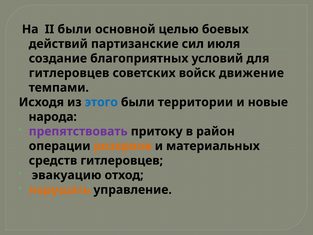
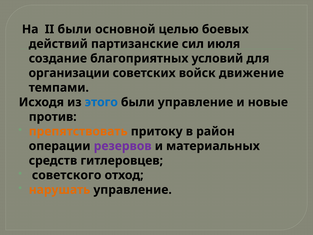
гитлеровцев: гитлеровцев -> организации (69, 73)
были территории: территории -> управление (195, 102)
народа: народа -> против (53, 117)
препятствовать colour: purple -> orange (78, 131)
резервов colour: orange -> purple (123, 146)
эвакуацию: эвакуацию -> советского (67, 175)
